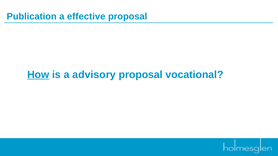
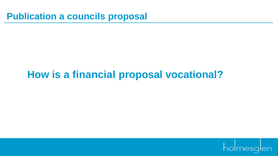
effective: effective -> councils (86, 16)
How underline: present -> none (38, 75)
advisory: advisory -> financial (94, 75)
